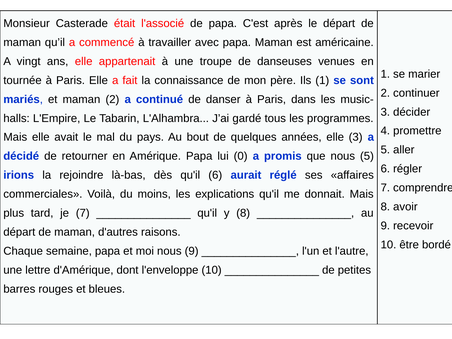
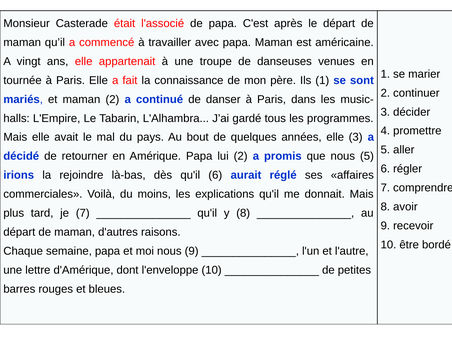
lui 0: 0 -> 2 (241, 156)
